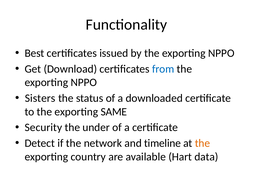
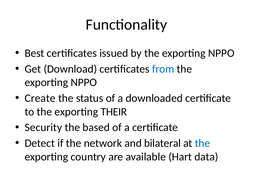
Sisters: Sisters -> Create (40, 98)
SAME: SAME -> THEIR (114, 112)
under: under -> based (96, 127)
timeline: timeline -> bilateral (163, 143)
the colour: orange -> blue (202, 143)
